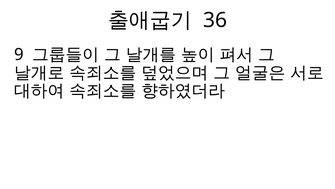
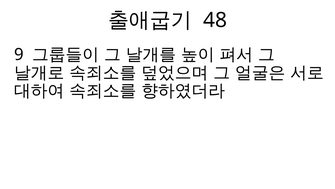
36: 36 -> 48 (215, 20)
